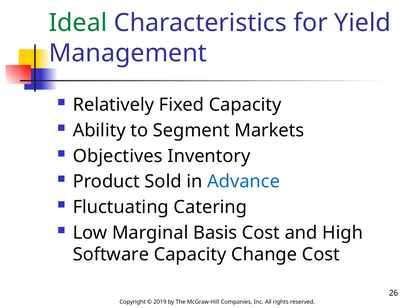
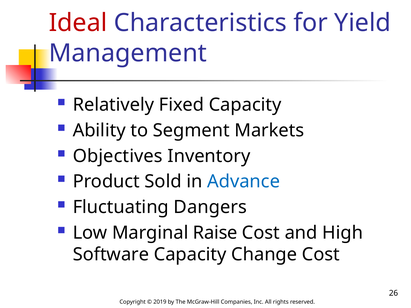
Ideal colour: green -> red (78, 23)
Catering: Catering -> Dangers (210, 207)
Basis: Basis -> Raise (215, 233)
